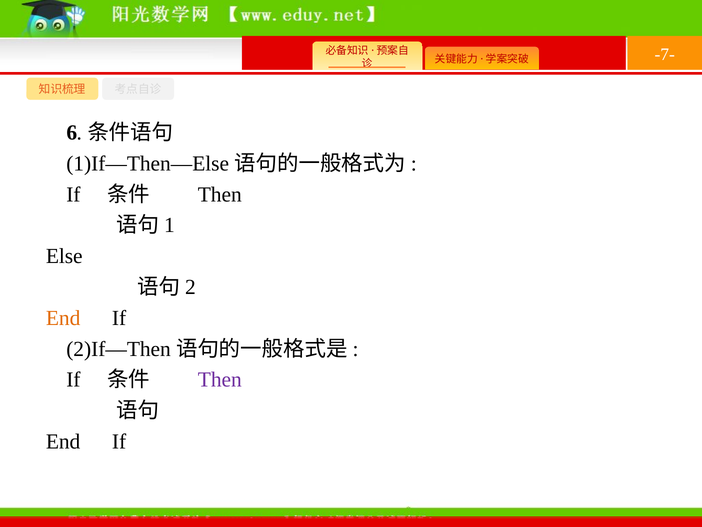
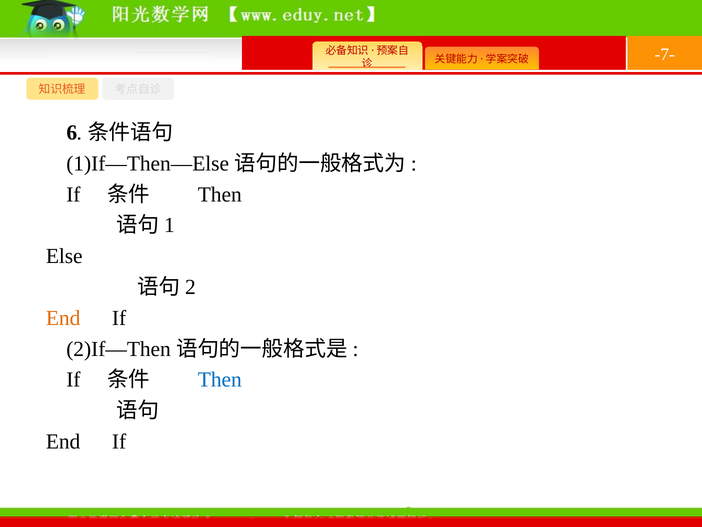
Then colour: purple -> blue (220, 379)
